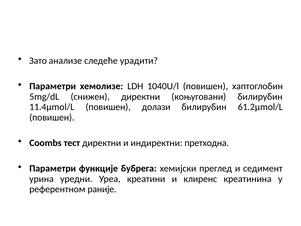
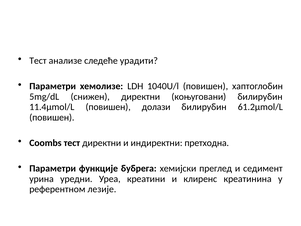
Зато: Зато -> Тест (38, 61)
раније: раније -> лезије (102, 189)
